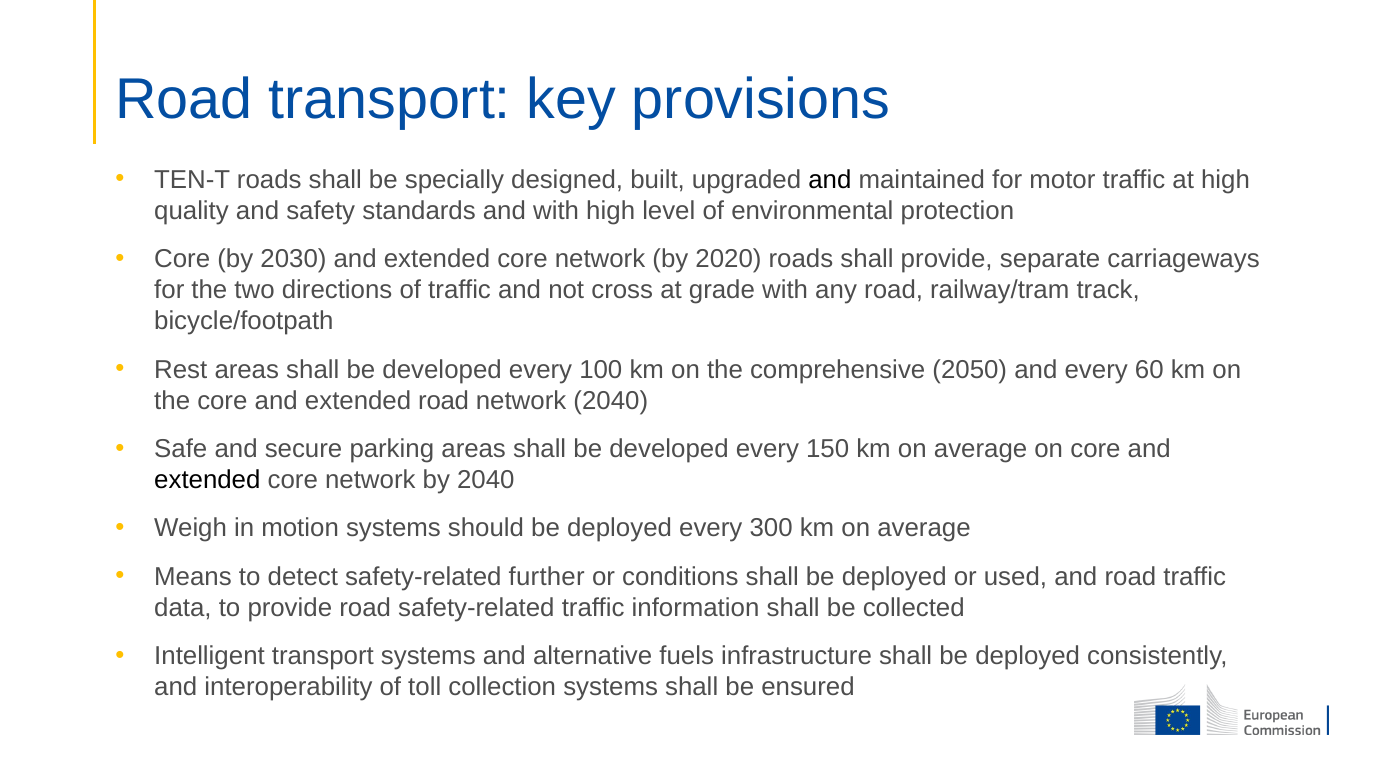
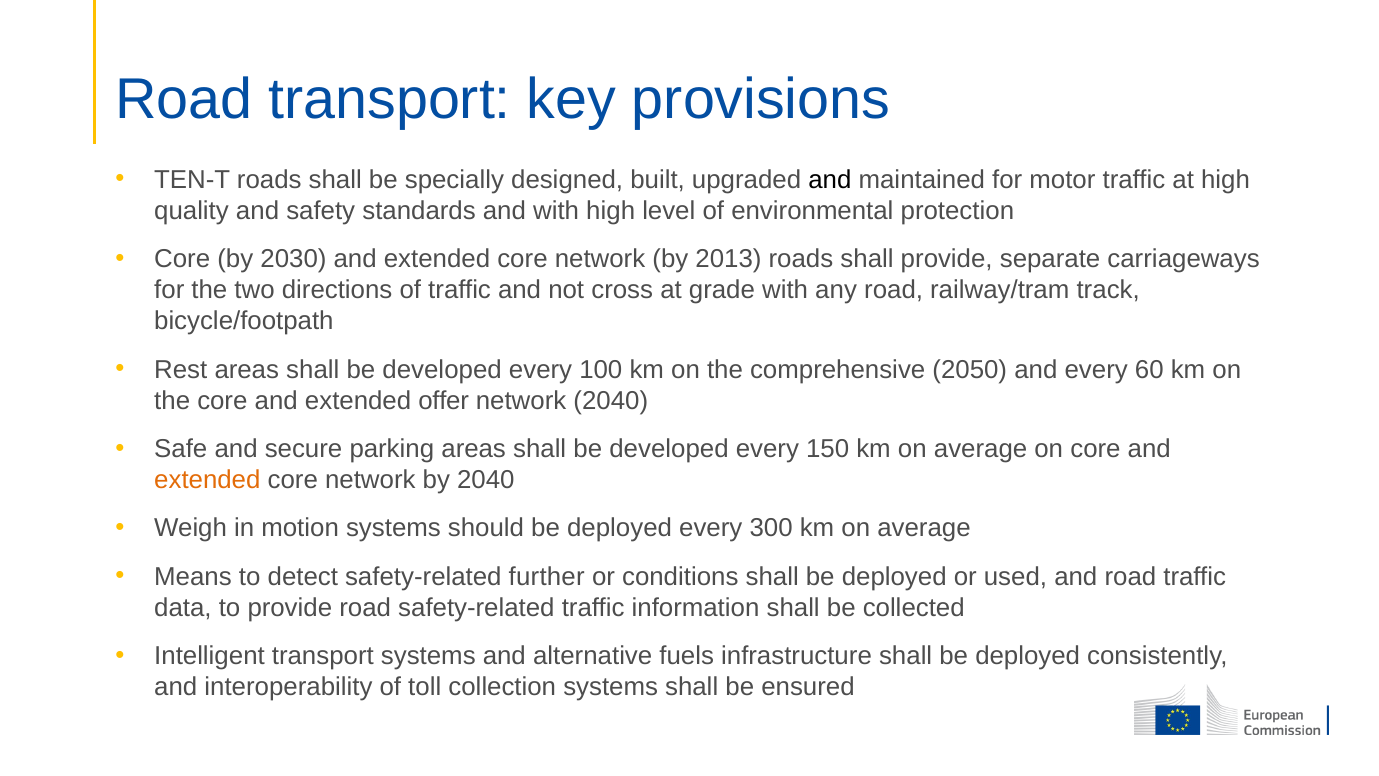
2020: 2020 -> 2013 (728, 259)
extended road: road -> offer (444, 400)
extended colour: black -> orange (207, 480)
